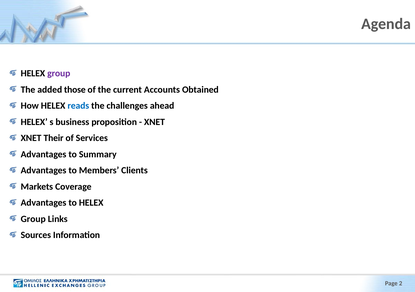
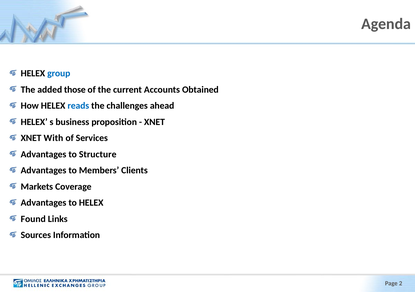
group colour: purple -> blue (59, 73)
Their: Their -> With (53, 138)
Summary: Summary -> Structure (98, 154)
Group: Group -> Found (33, 219)
